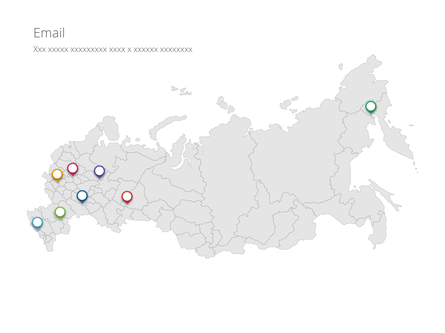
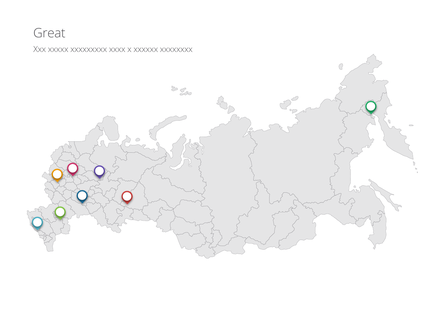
Email: Email -> Great (49, 33)
